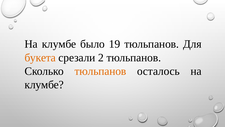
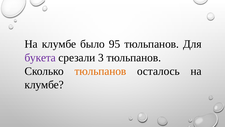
19: 19 -> 95 (115, 44)
букета colour: orange -> purple (40, 57)
2: 2 -> 3 (101, 57)
